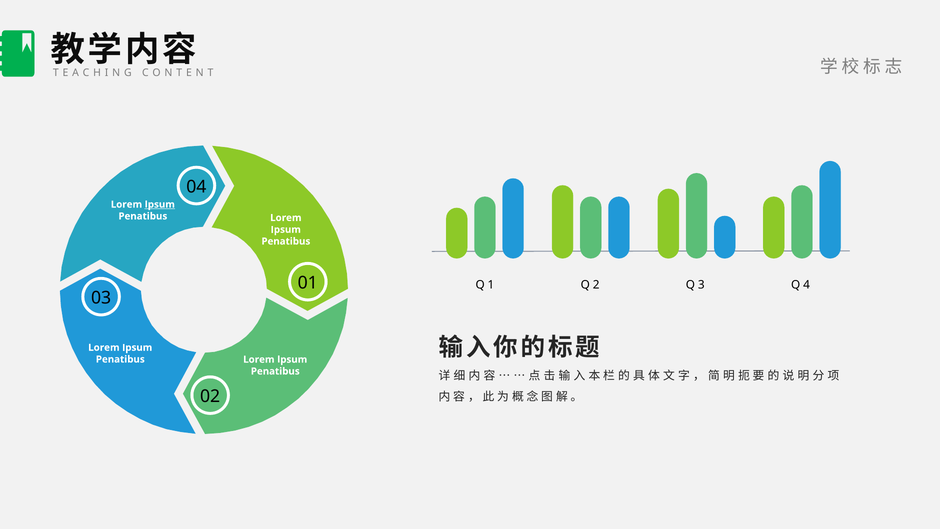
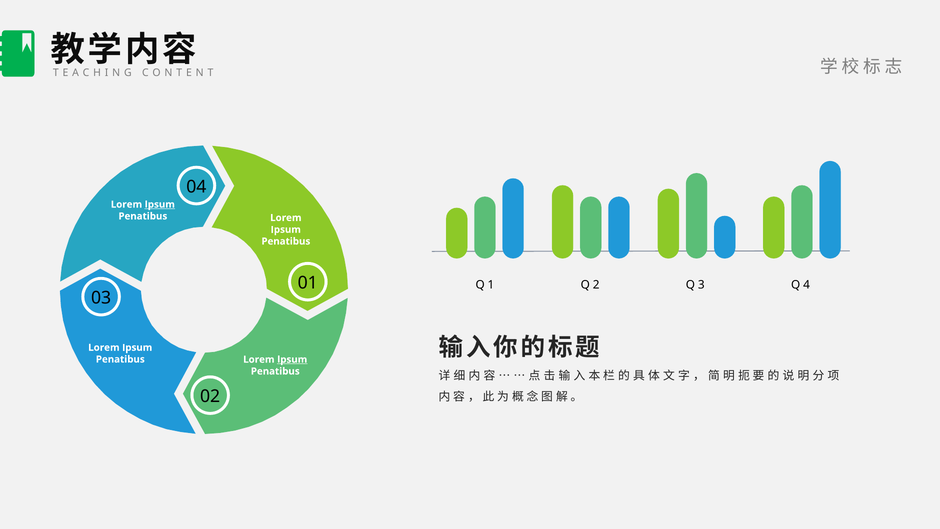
Ipsum underline: none -> present (292, 359)
